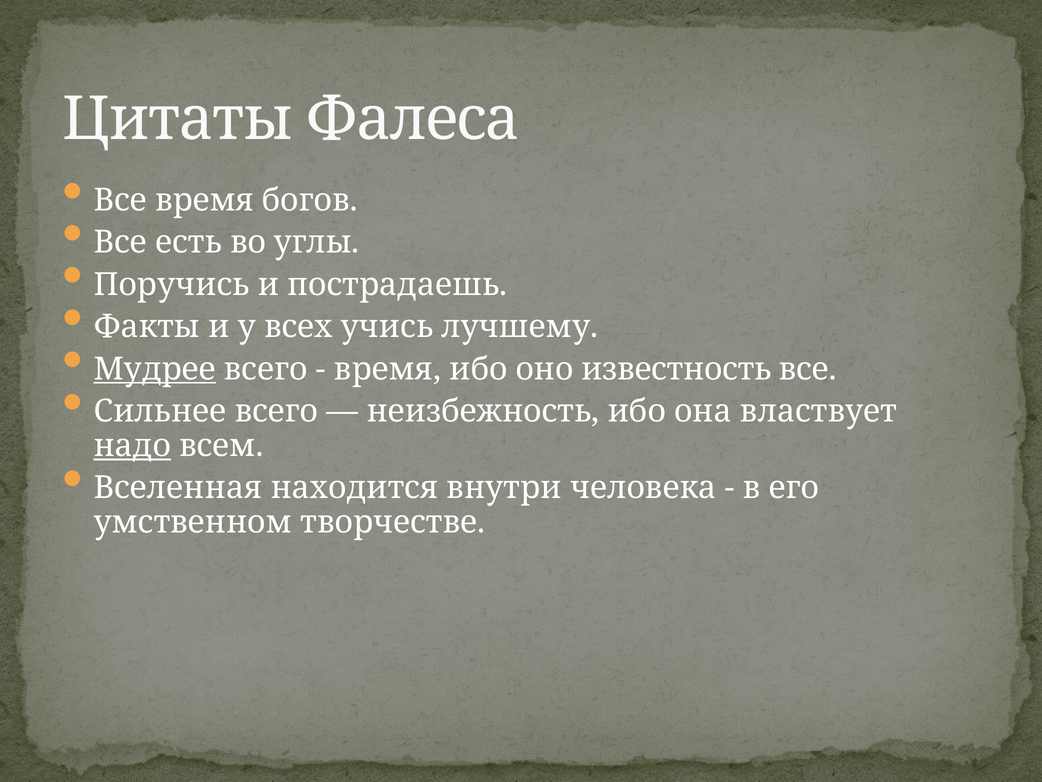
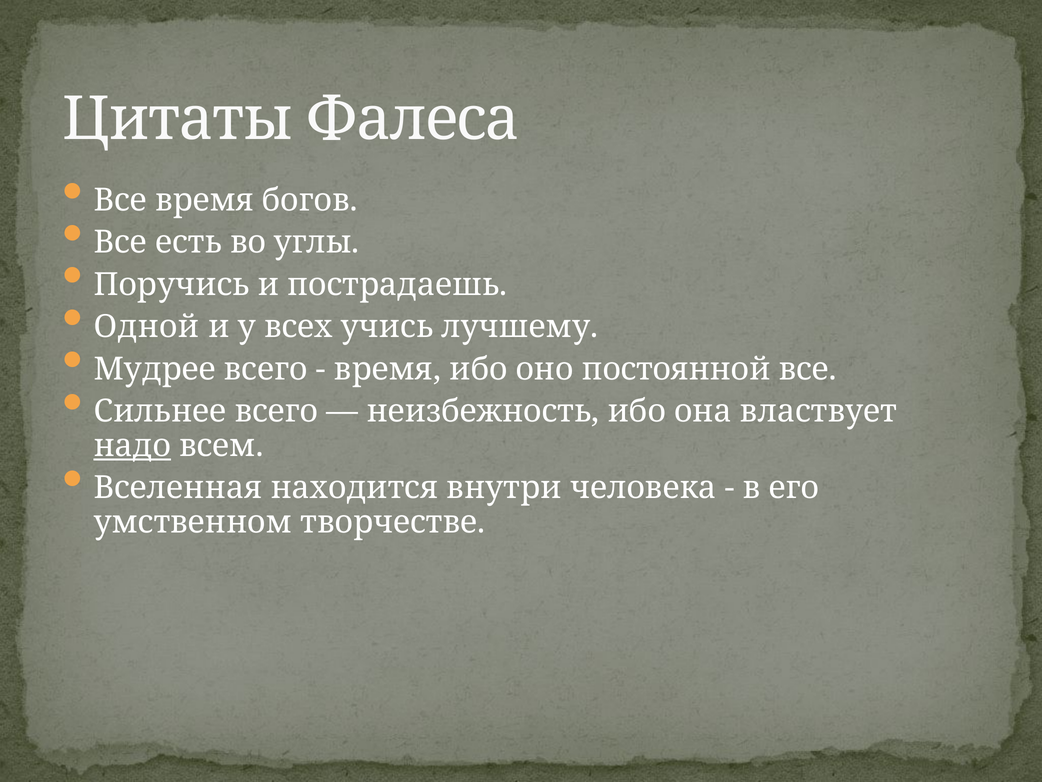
Факты: Факты -> Одной (147, 327)
Мудрее underline: present -> none (155, 369)
известность: известность -> постоянной (676, 369)
